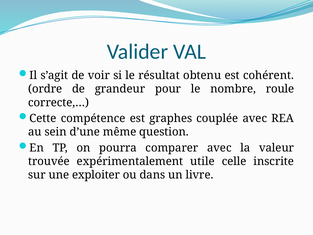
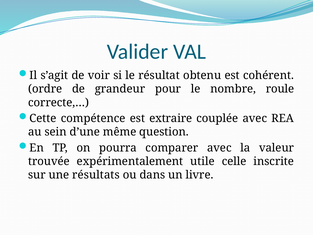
graphes: graphes -> extraire (171, 118)
exploiter: exploiter -> résultats (96, 175)
